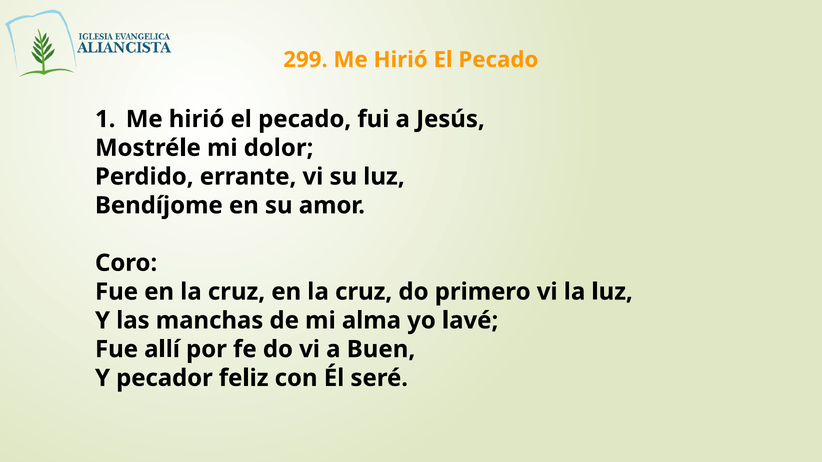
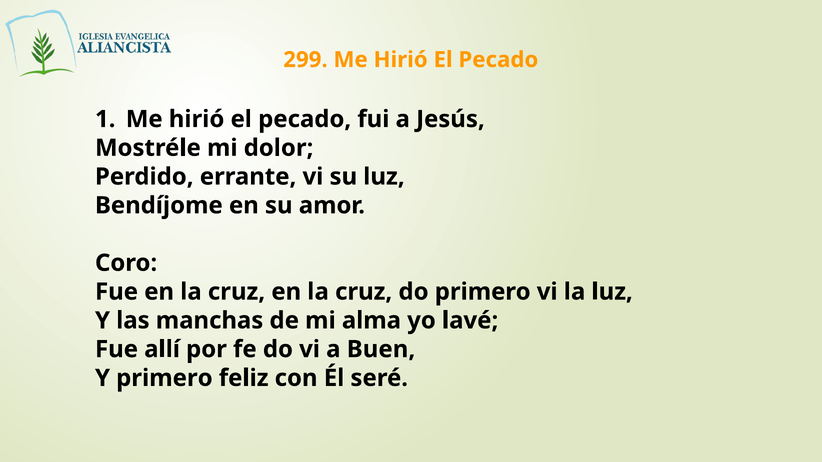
Y pecador: pecador -> primero (164, 378)
